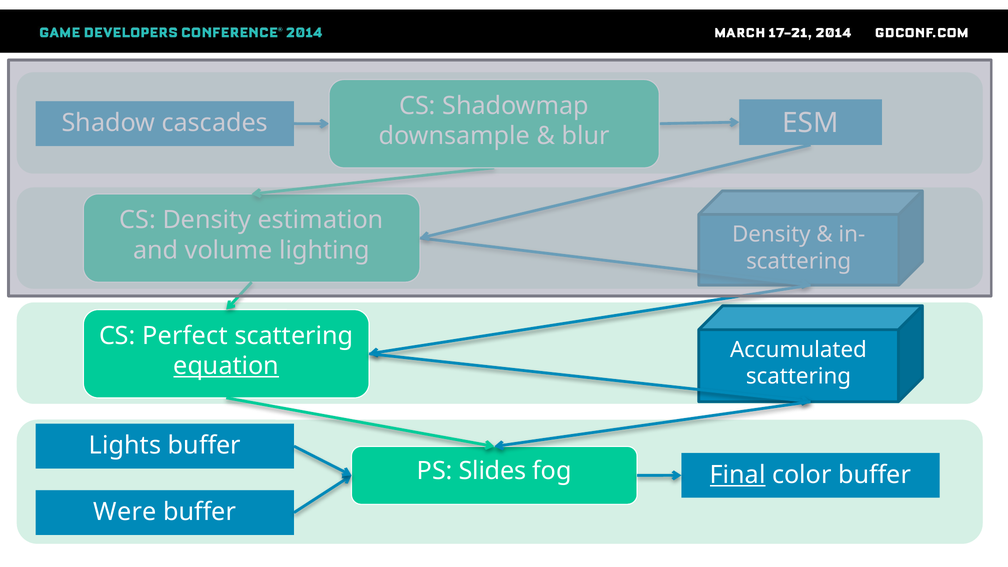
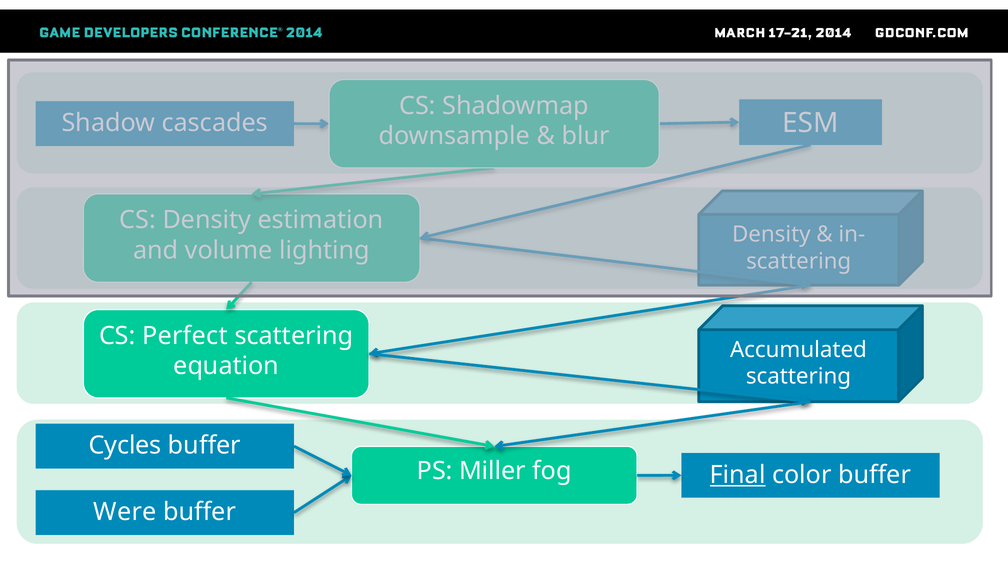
equation underline: present -> none (226, 366)
Lights: Lights -> Cycles (125, 446)
Slides: Slides -> Miller (492, 471)
